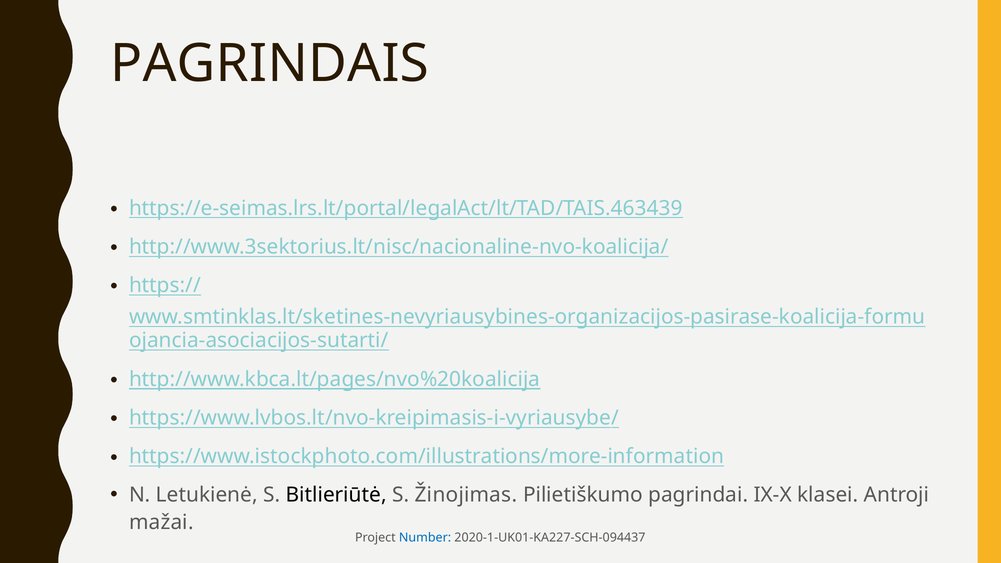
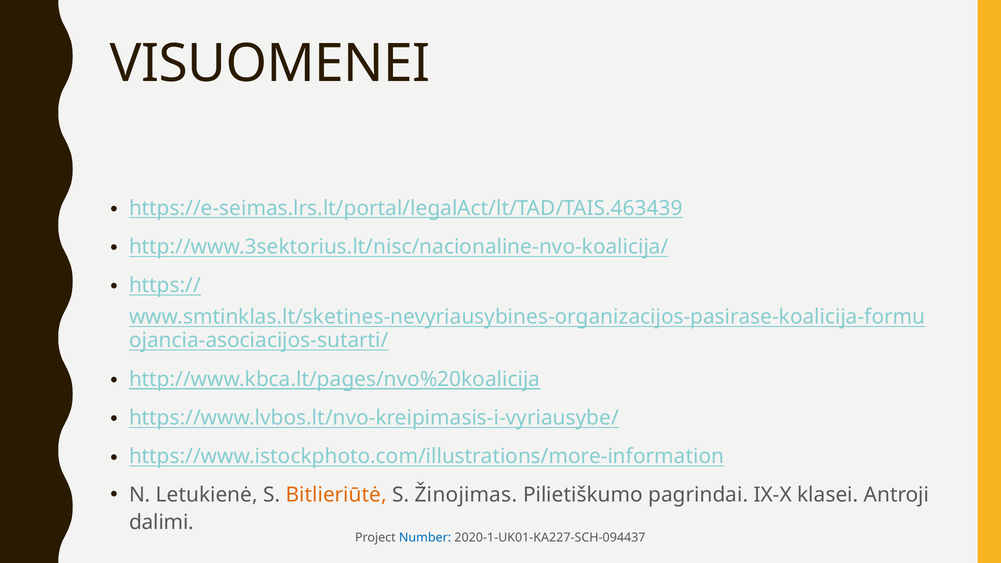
PAGRINDAIS: PAGRINDAIS -> VISUOMENEI (270, 64)
Bitlieriūtė colour: black -> orange (336, 495)
mažai: mažai -> dalimi (162, 522)
